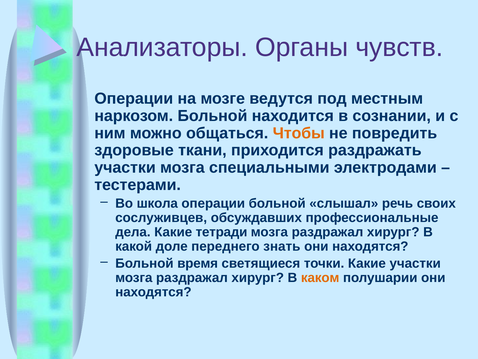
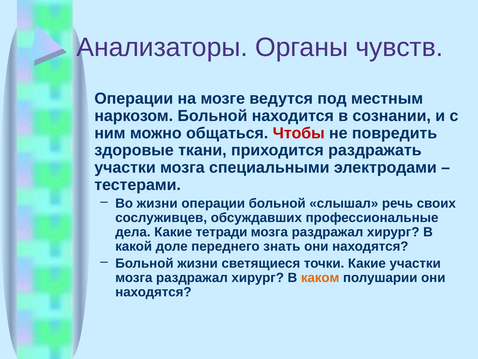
Чтобы colour: orange -> red (299, 133)
Во школа: школа -> жизни (157, 203)
Больной время: время -> жизни (198, 263)
